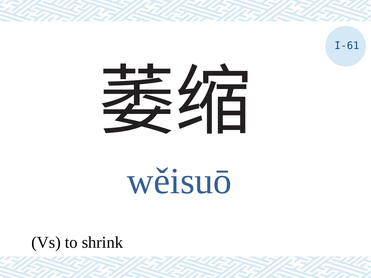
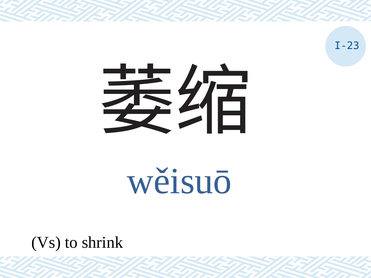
I-61: I-61 -> I-23 (347, 46)
